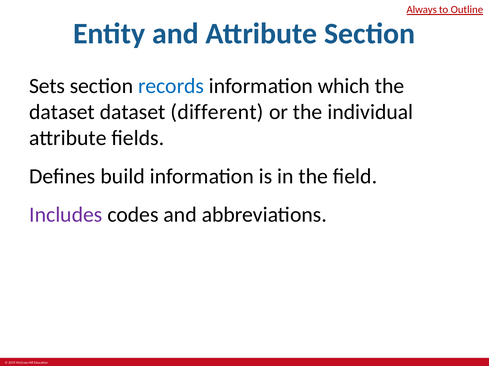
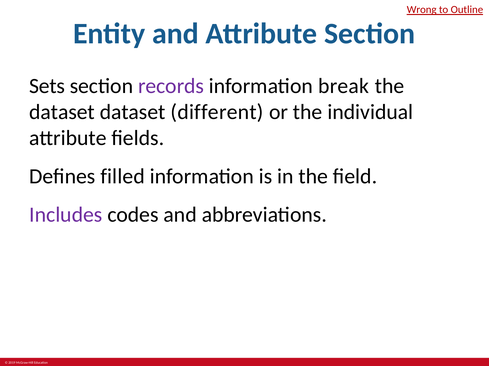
Always: Always -> Wrong (422, 10)
records colour: blue -> purple (171, 86)
which: which -> break (344, 86)
build: build -> filled (123, 177)
